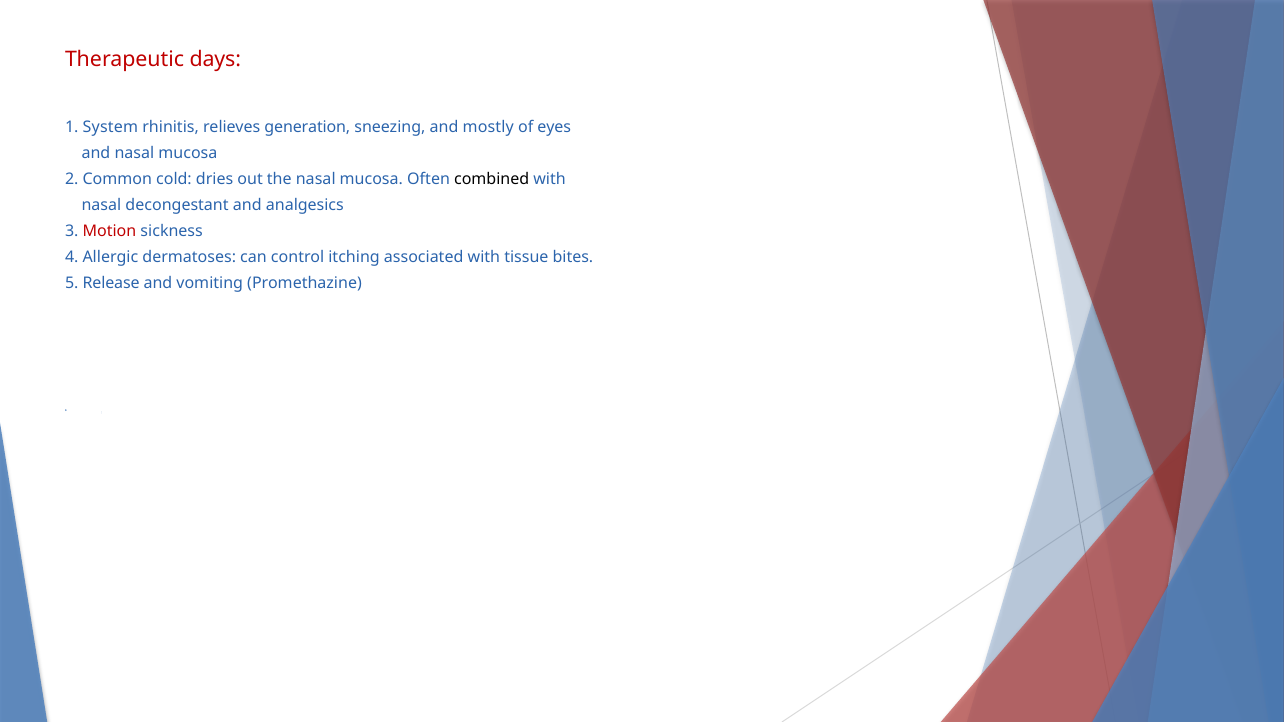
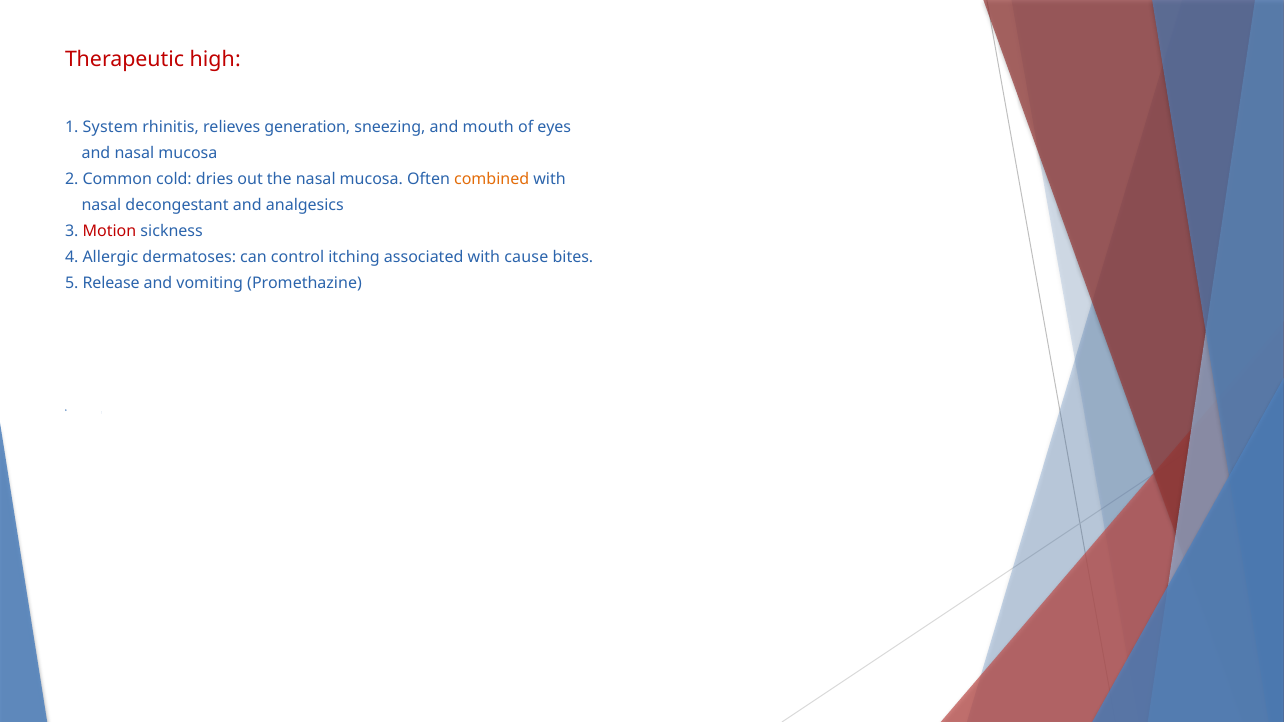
days: days -> high (215, 59)
mostly: mostly -> mouth (488, 127)
combined colour: black -> orange (492, 179)
tissue: tissue -> cause (526, 257)
